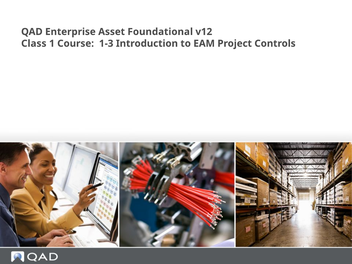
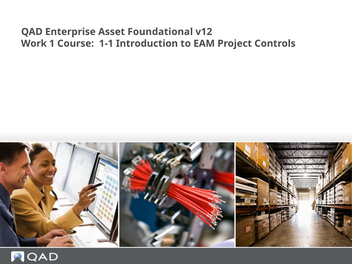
Class: Class -> Work (34, 44)
1-3: 1-3 -> 1-1 (106, 44)
